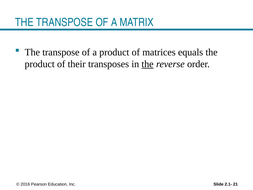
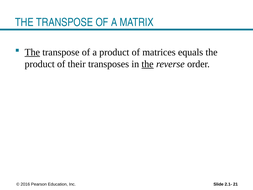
The underline: none -> present (32, 52)
